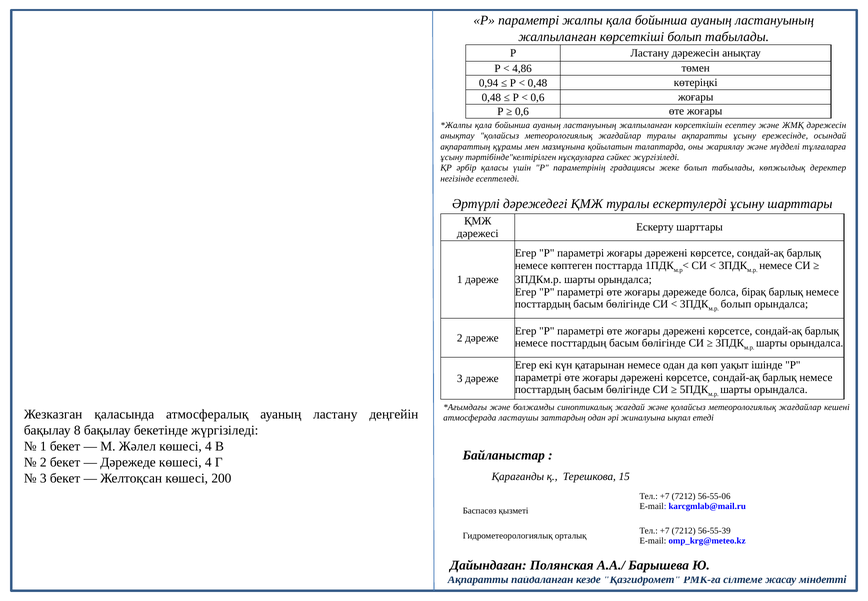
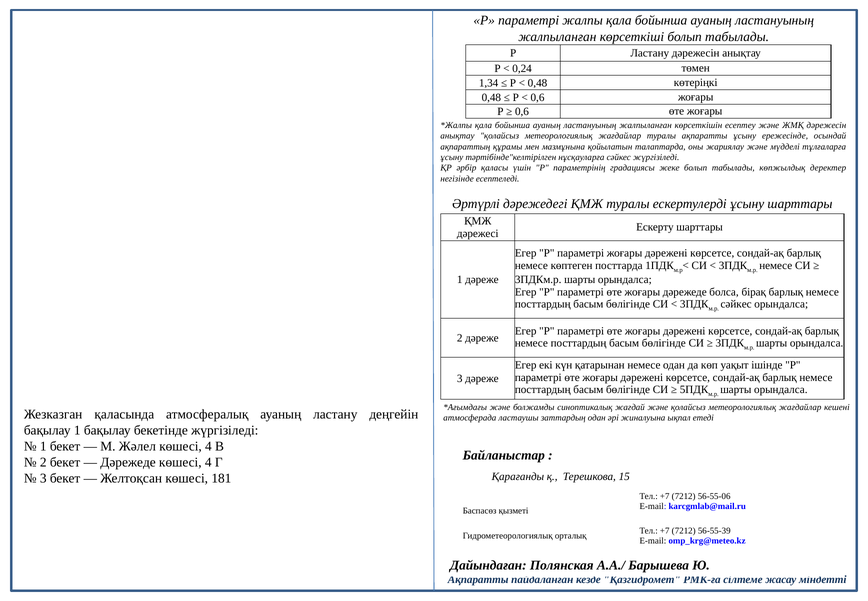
4,86: 4,86 -> 0,24 (522, 69)
0,94: 0,94 -> 1,34 (489, 83)
болып: болып -> сәйкес (736, 304)
бақылау 8: 8 -> 1 (77, 430)
200: 200 -> 181 (221, 478)
